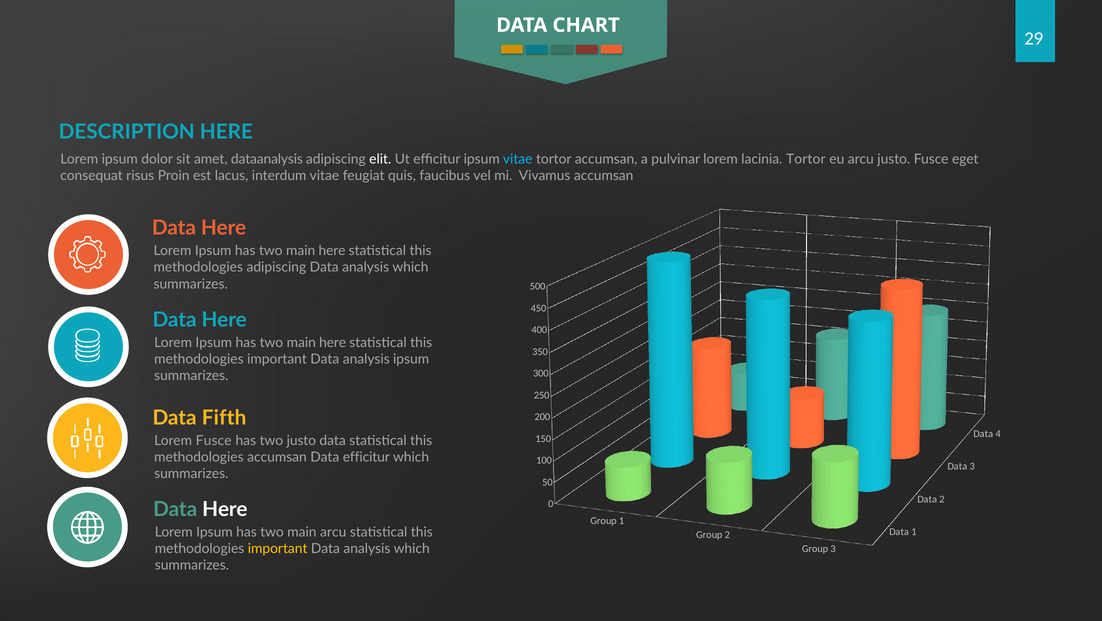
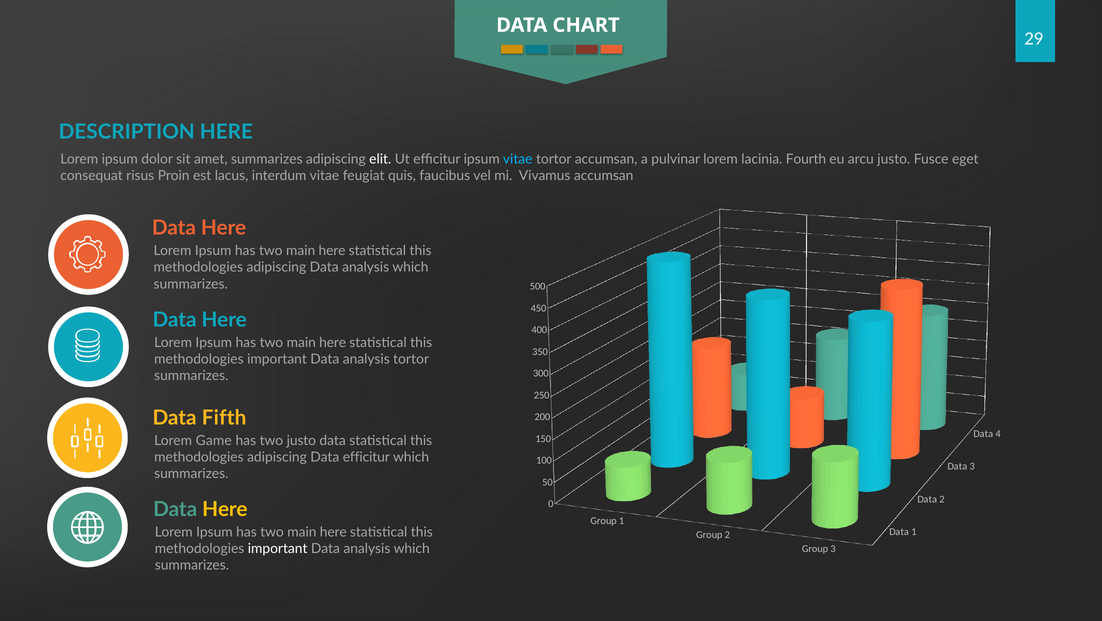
amet dataanalysis: dataanalysis -> summarizes (267, 159)
lacinia Tortor: Tortor -> Fourth (806, 159)
analysis ipsum: ipsum -> tortor (411, 359)
Lorem Fusce: Fusce -> Game (214, 441)
accumsan: accumsan -> adipiscing (277, 457)
Here colour: white -> yellow (225, 510)
arcu: arcu -> here (333, 533)
important colour: yellow -> white (278, 549)
